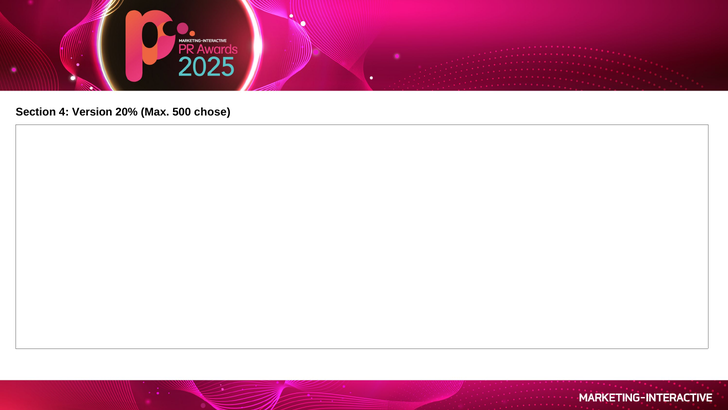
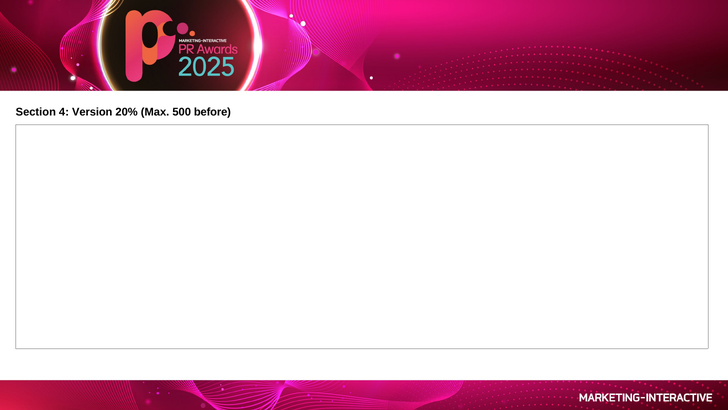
chose: chose -> before (212, 112)
